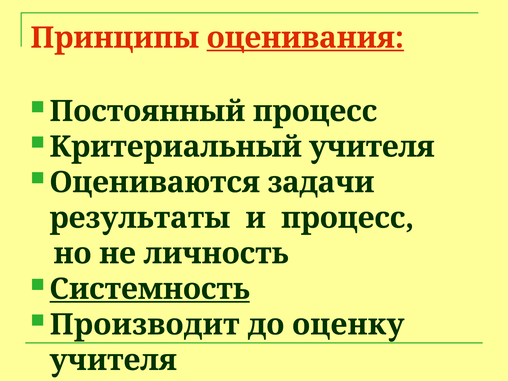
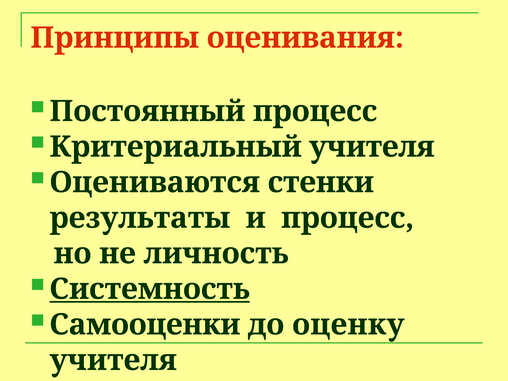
оценивания underline: present -> none (305, 38)
задачи: задачи -> стенки (321, 182)
Производит: Производит -> Самооценки (145, 325)
